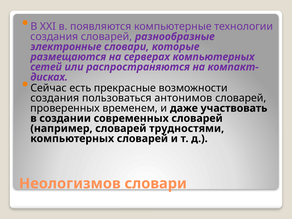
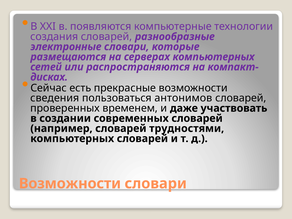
создания: создания -> сведения (55, 98)
Неологизмов: Неологизмов -> Возможности (70, 184)
